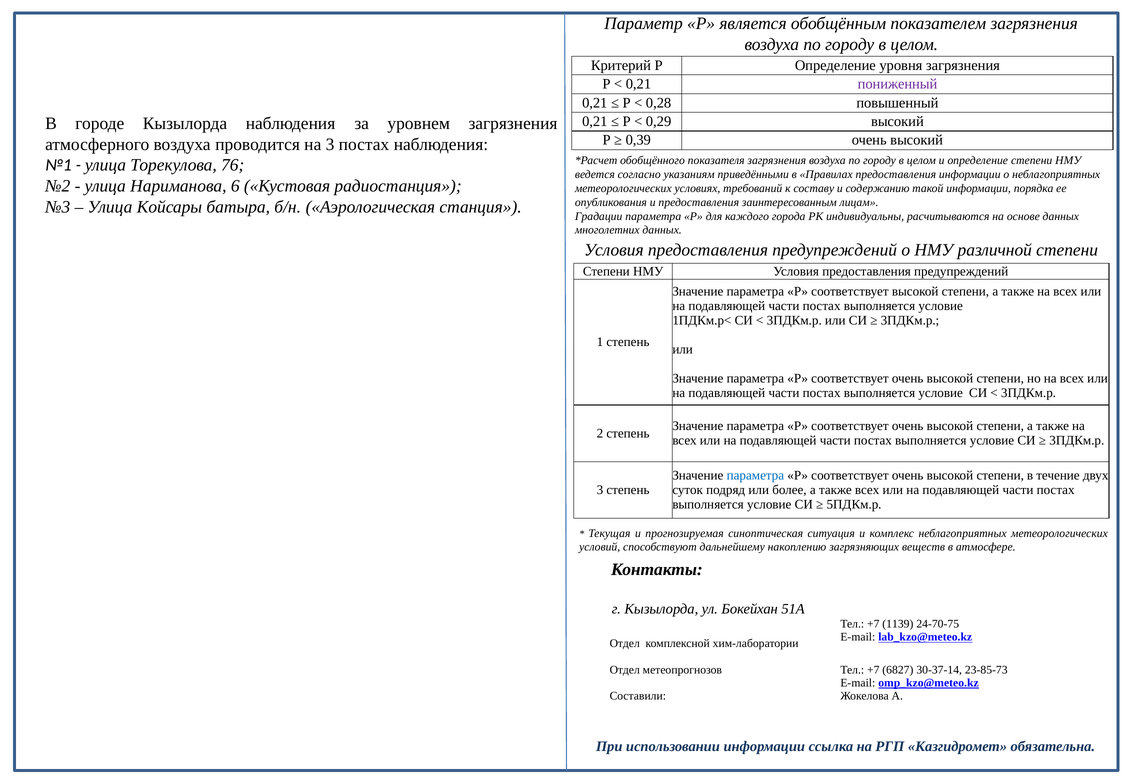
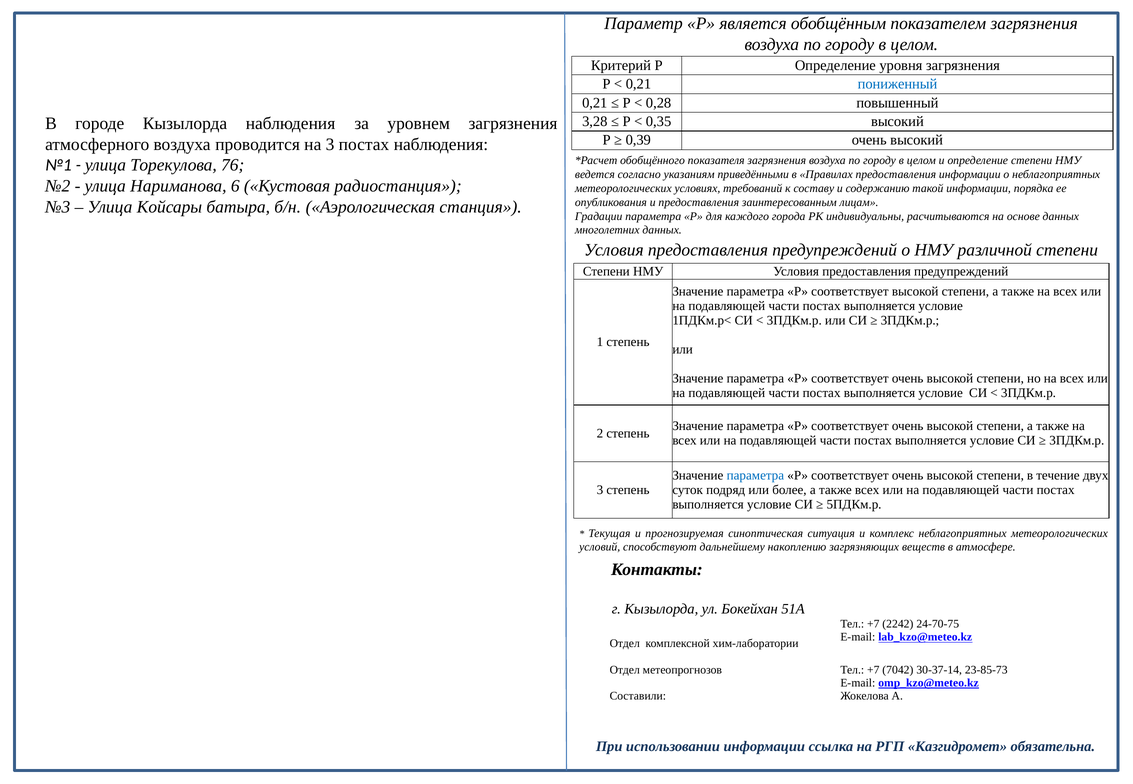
пониженный colour: purple -> blue (897, 84)
0,21: 0,21 -> 3,28 (595, 122)
0,29: 0,29 -> 0,35 (659, 122)
1139: 1139 -> 2242 (898, 624)
6827: 6827 -> 7042 (898, 670)
